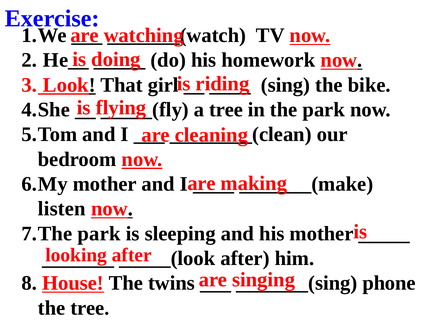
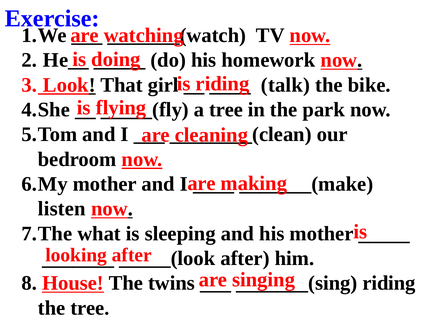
sing: sing -> talk (285, 85)
park: park -> what (99, 233)
phone: phone -> riding (389, 283)
